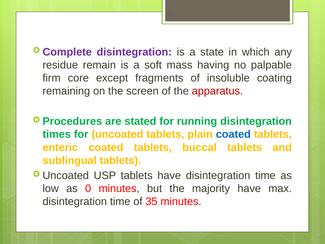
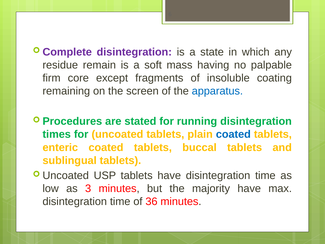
apparatus colour: red -> blue (217, 91)
0: 0 -> 3 (88, 188)
35: 35 -> 36 (151, 201)
